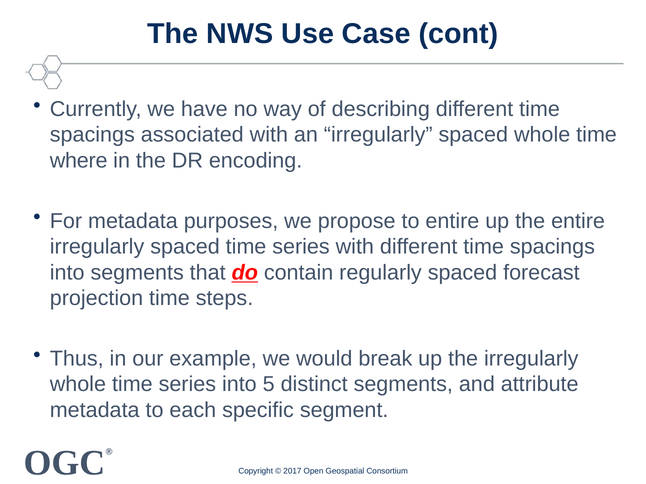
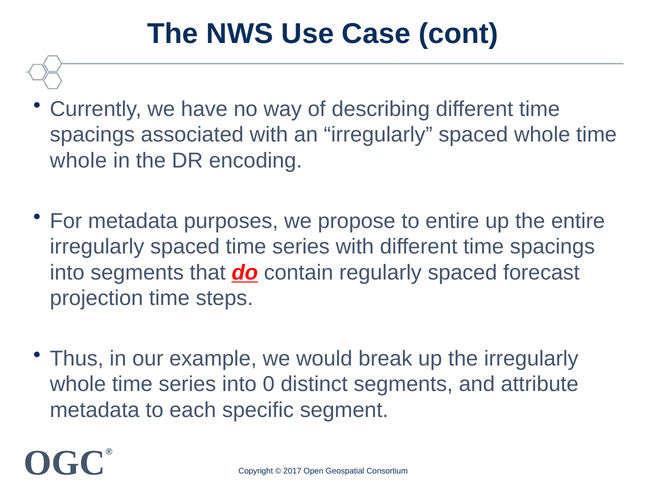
where: where -> whole (78, 161)
5: 5 -> 0 (269, 385)
